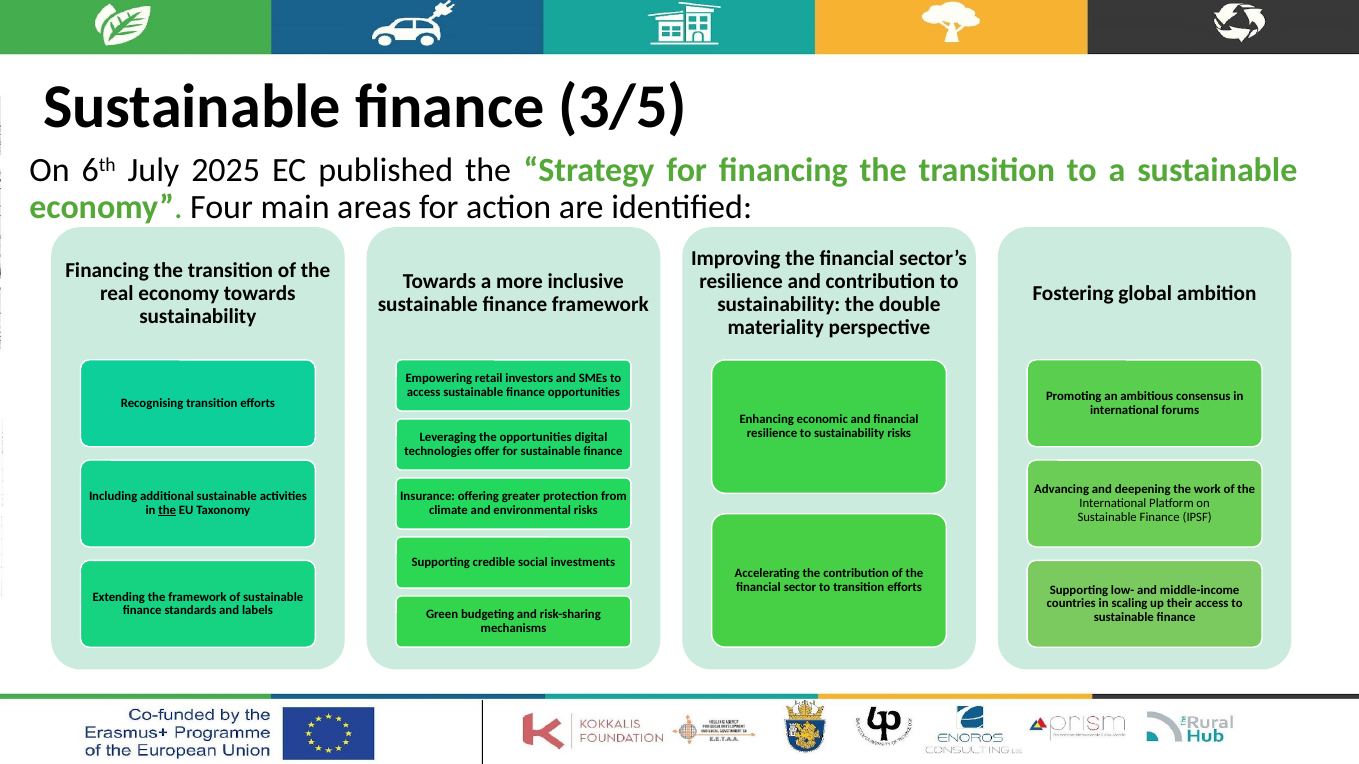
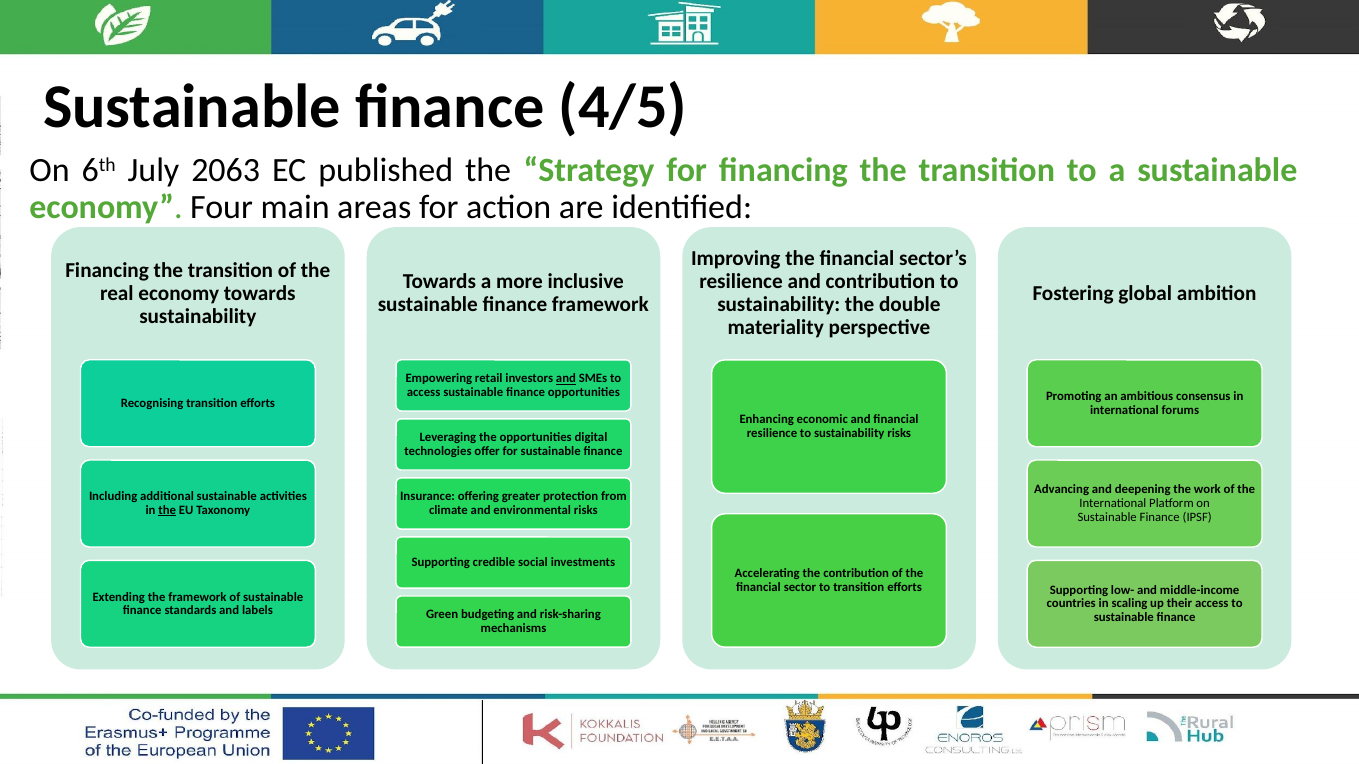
3/5: 3/5 -> 4/5 (623, 107)
2025: 2025 -> 2063 (226, 171)
and underline: none -> present (566, 379)
